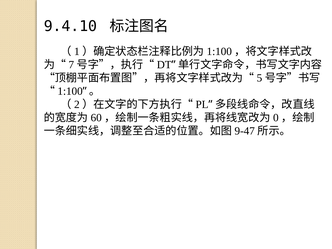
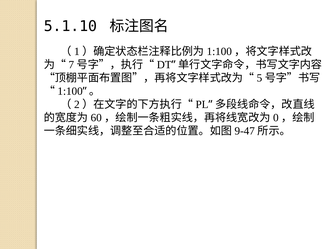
9.4.10: 9.4.10 -> 5.1.10 (70, 26)
